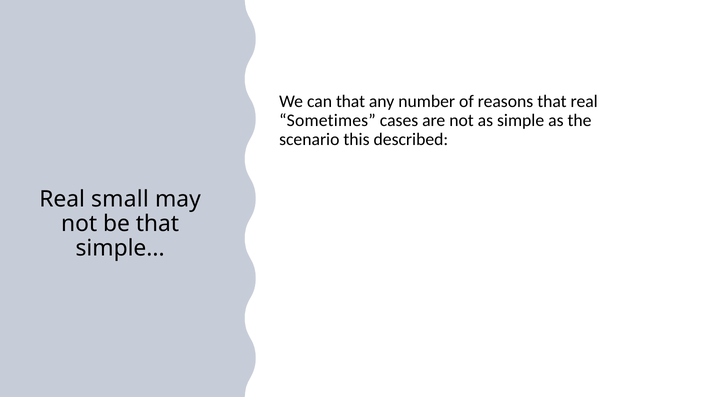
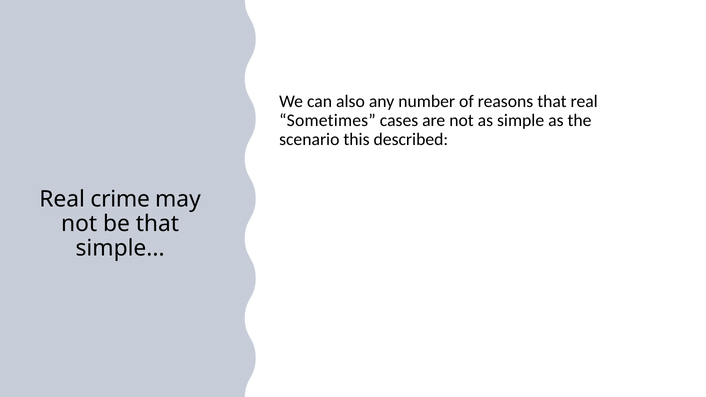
can that: that -> also (350, 102)
small: small -> crime (120, 199)
